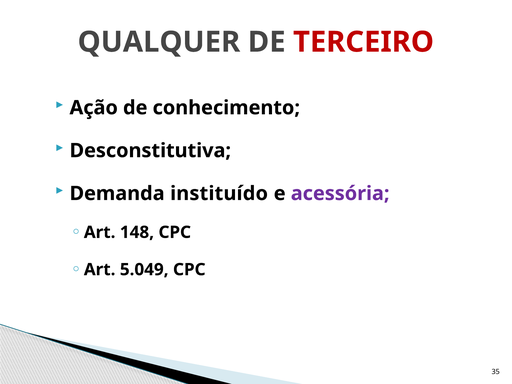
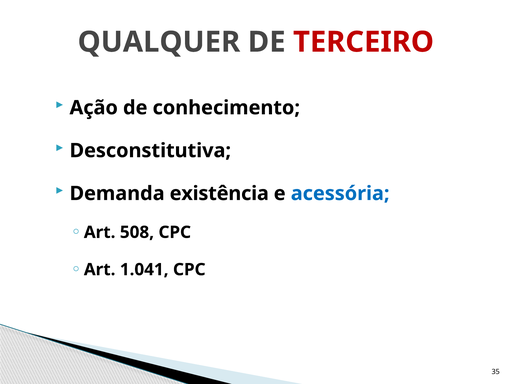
instituído: instituído -> existência (219, 193)
acessória colour: purple -> blue (340, 193)
148: 148 -> 508 (137, 232)
5.049: 5.049 -> 1.041 (144, 270)
